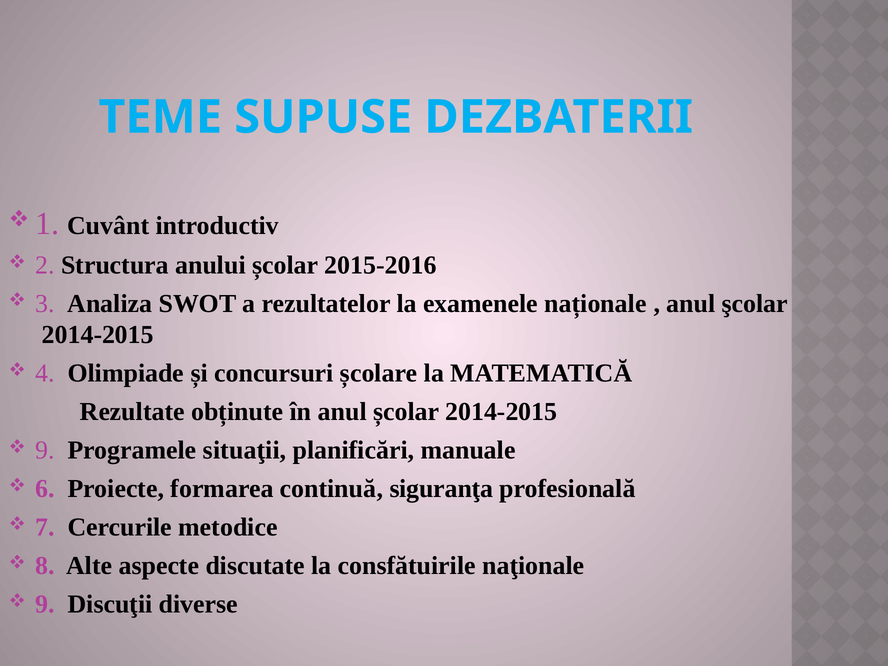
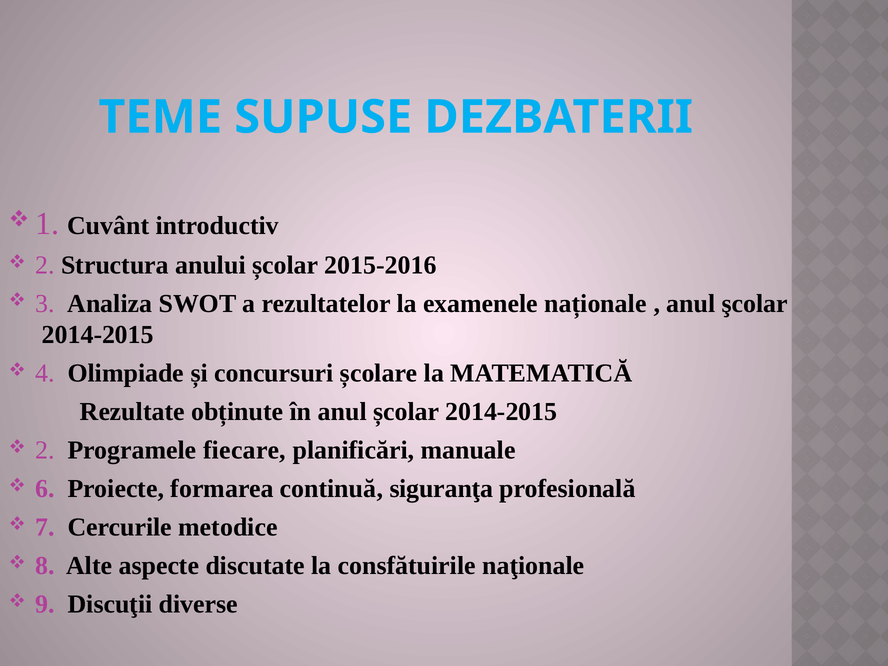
9: 9 -> 2 (45, 450)
situaţii: situaţii -> fiecare (244, 450)
